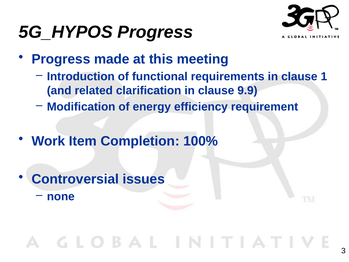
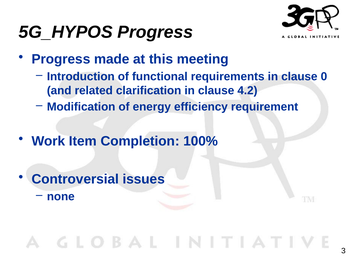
1: 1 -> 0 (324, 77)
9.9: 9.9 -> 4.2 (247, 90)
